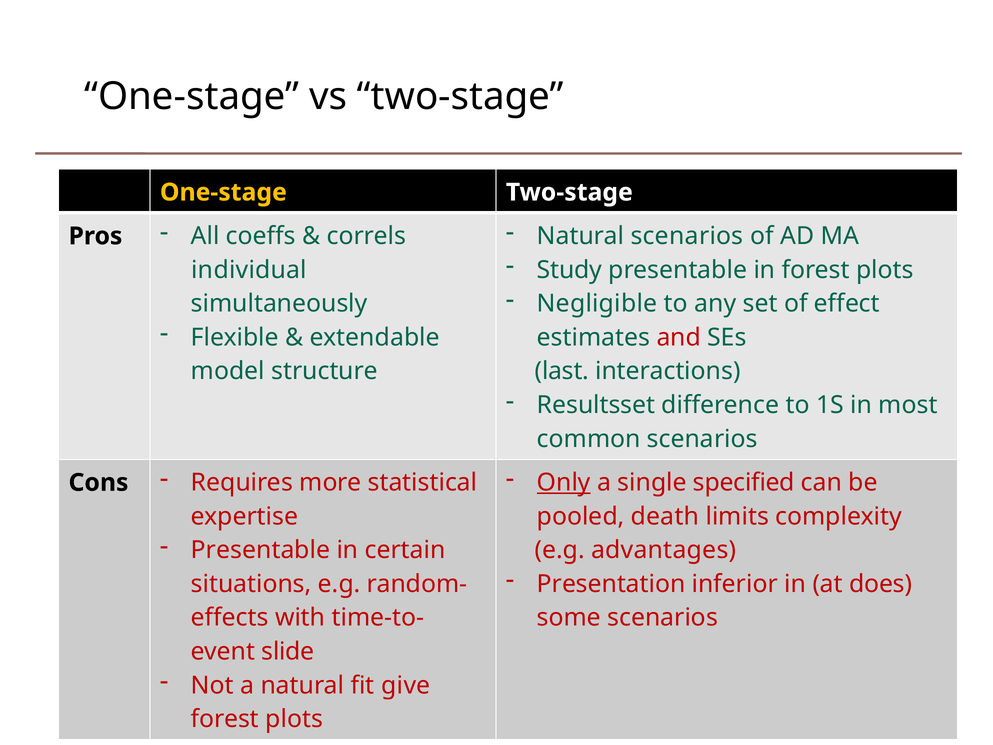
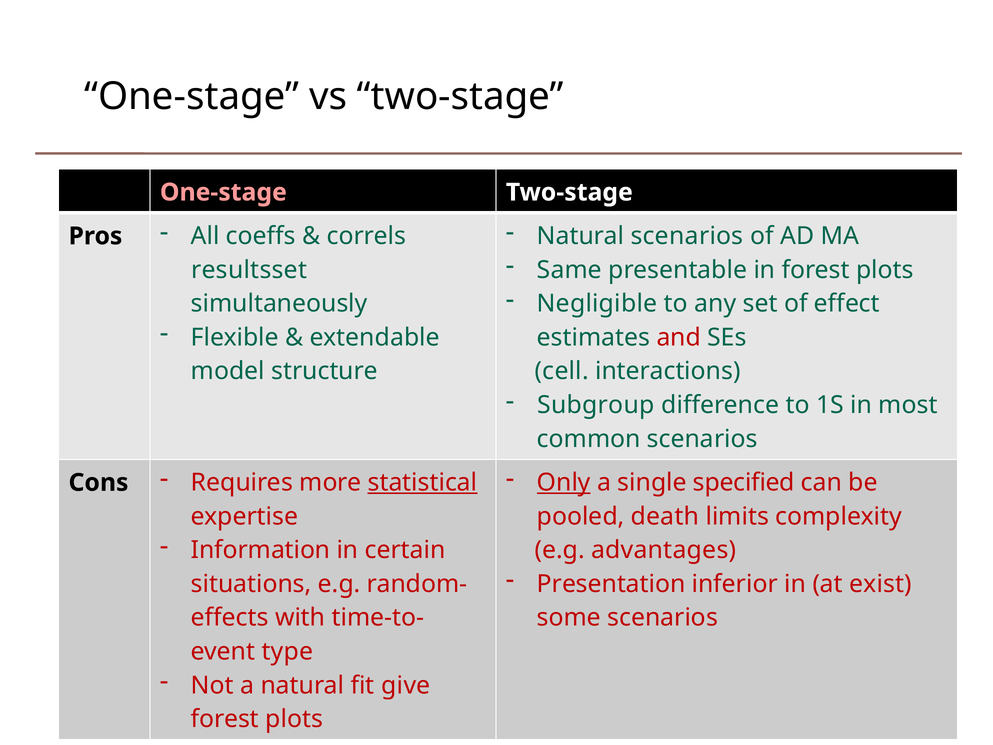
One-stage colour: yellow -> pink (223, 192)
Study: Study -> Same (569, 270)
individual: individual -> resultsset (249, 270)
last: last -> cell (562, 371)
Resultsset: Resultsset -> Subgroup (596, 405)
statistical underline: none -> present (423, 482)
Presentable: Presentable -> Information (261, 550)
does: does -> exist (881, 584)
slide: slide -> type (288, 651)
